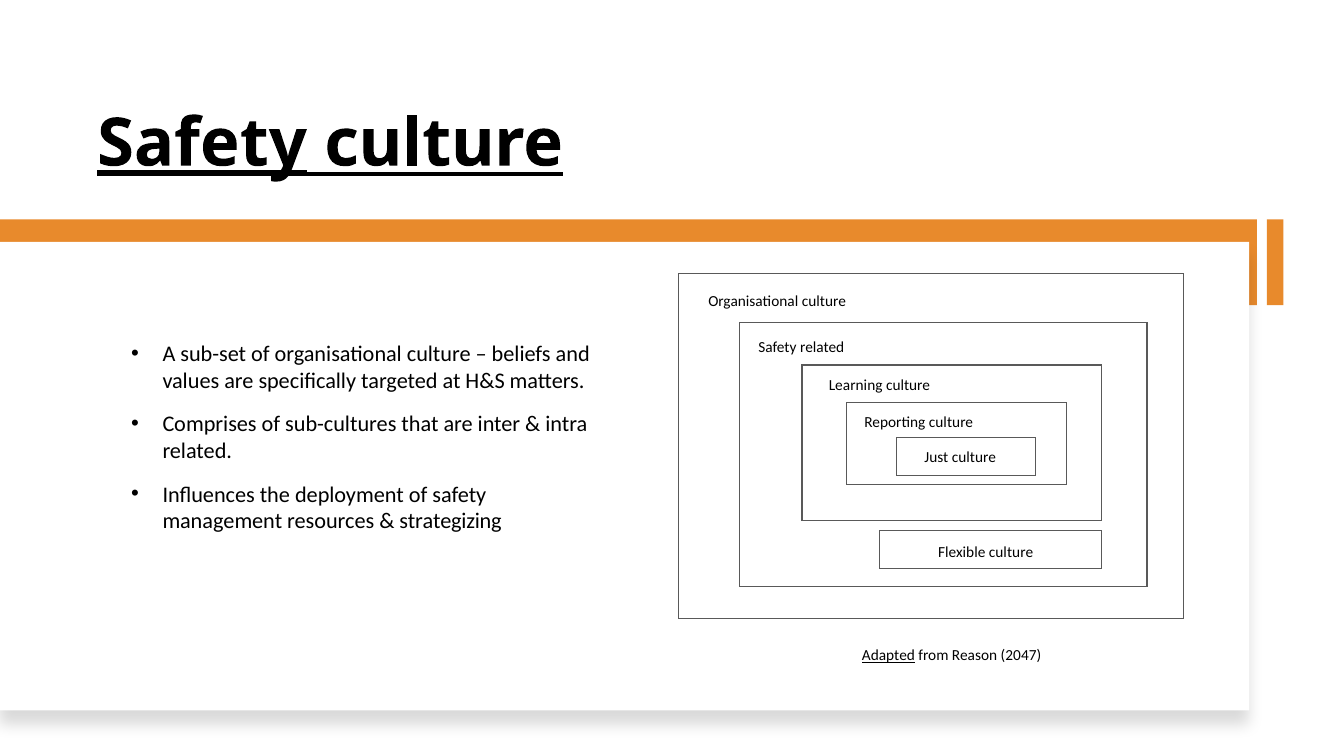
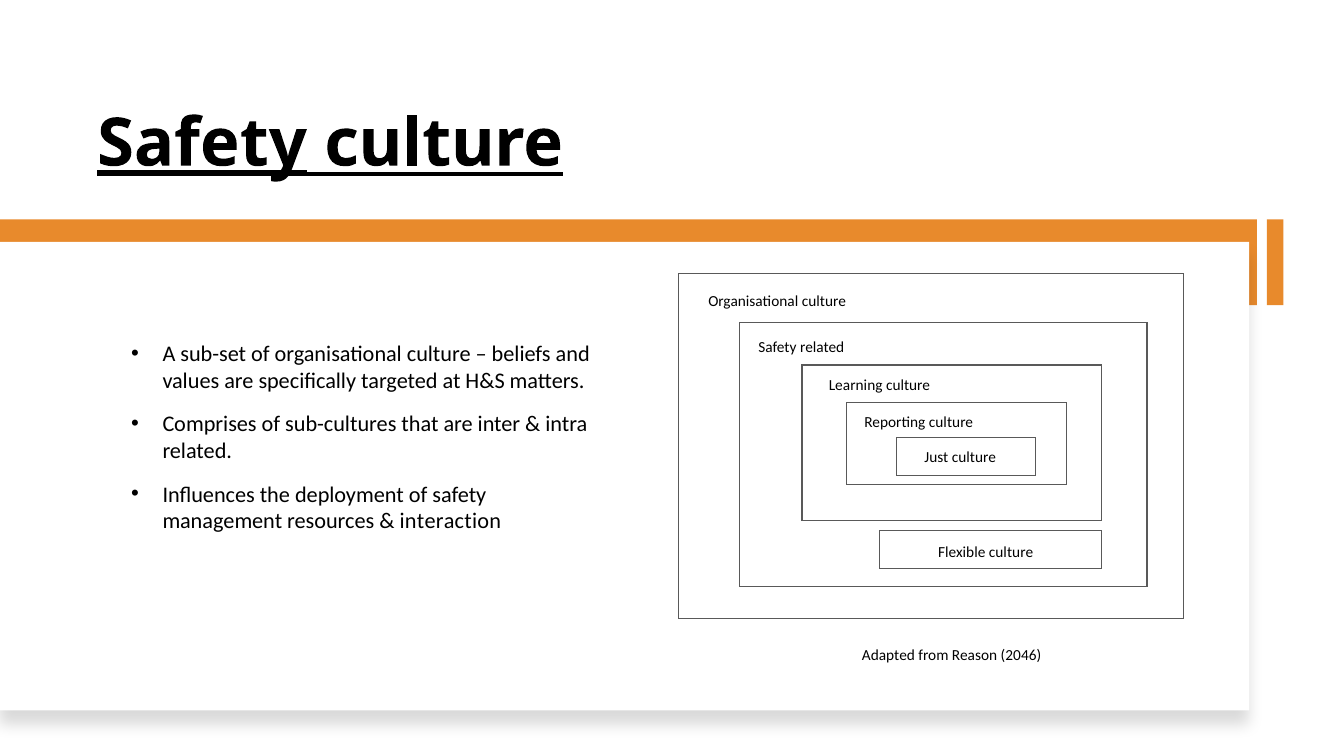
strategizing: strategizing -> interaction (450, 521)
Adapted underline: present -> none (888, 656)
2047: 2047 -> 2046 (1021, 656)
